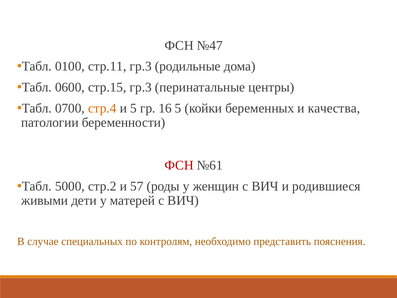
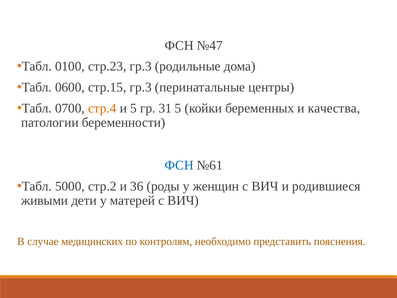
стр.11: стр.11 -> стр.23 (107, 66)
16: 16 -> 31 (165, 108)
ФСН colour: red -> blue (179, 165)
57: 57 -> 36 (137, 186)
специальных: специальных -> медицинских (92, 241)
